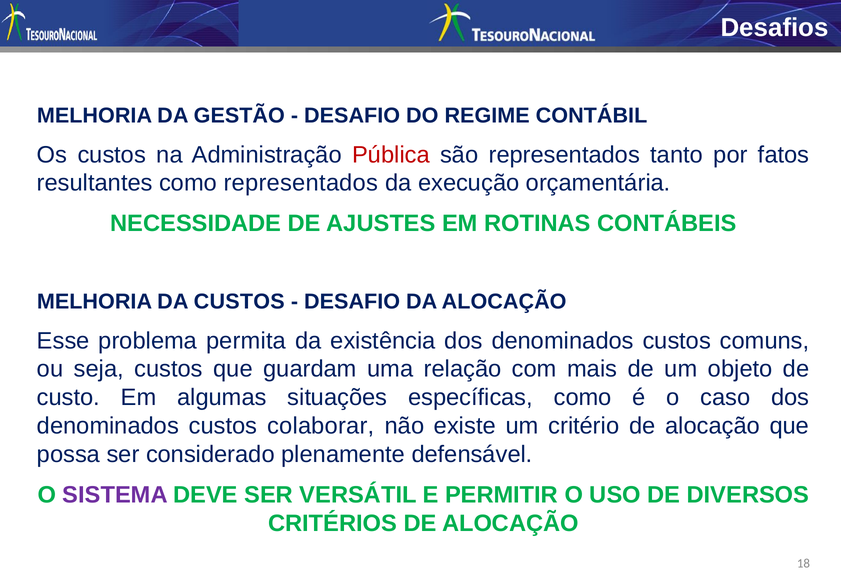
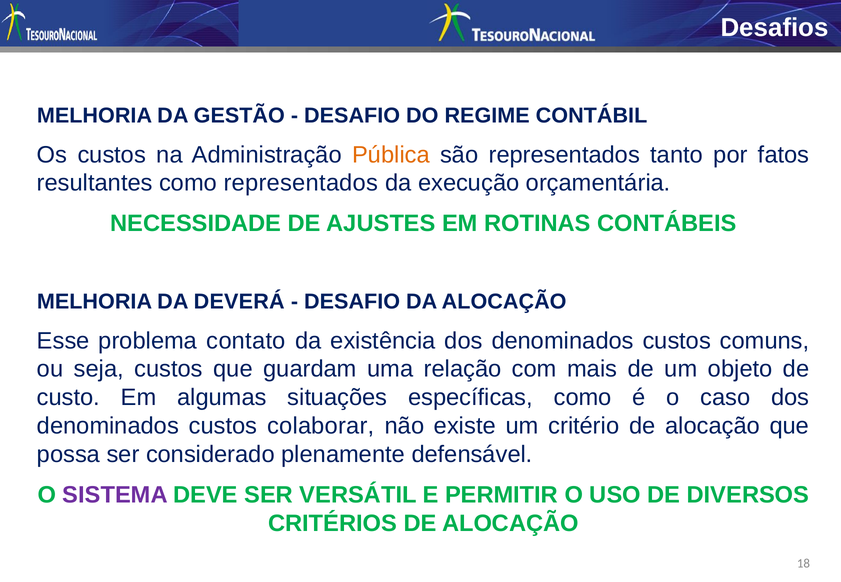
Pública colour: red -> orange (391, 155)
DA CUSTOS: CUSTOS -> DEVERÁ (239, 302)
permita: permita -> contato (246, 341)
